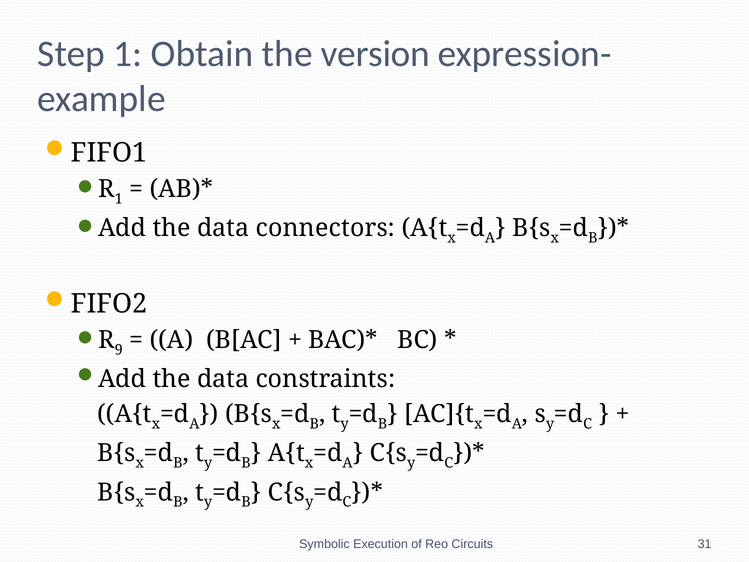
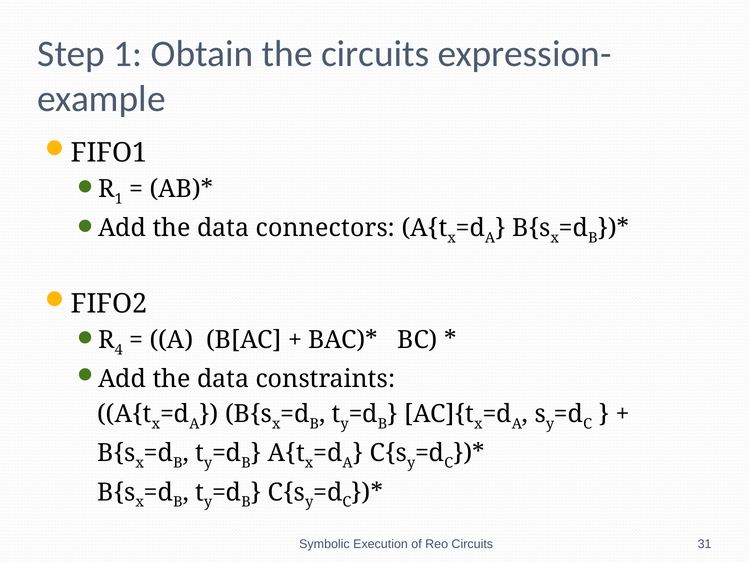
the version: version -> circuits (375, 54)
9: 9 -> 4 (119, 350)
